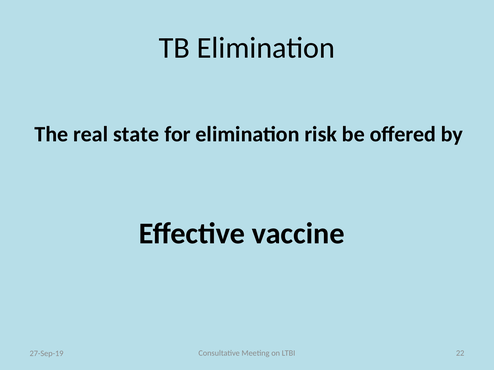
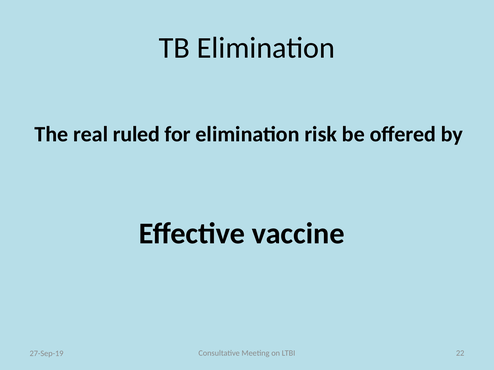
state: state -> ruled (136, 134)
